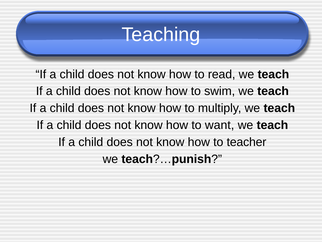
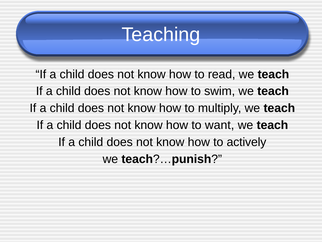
teacher: teacher -> actively (246, 142)
